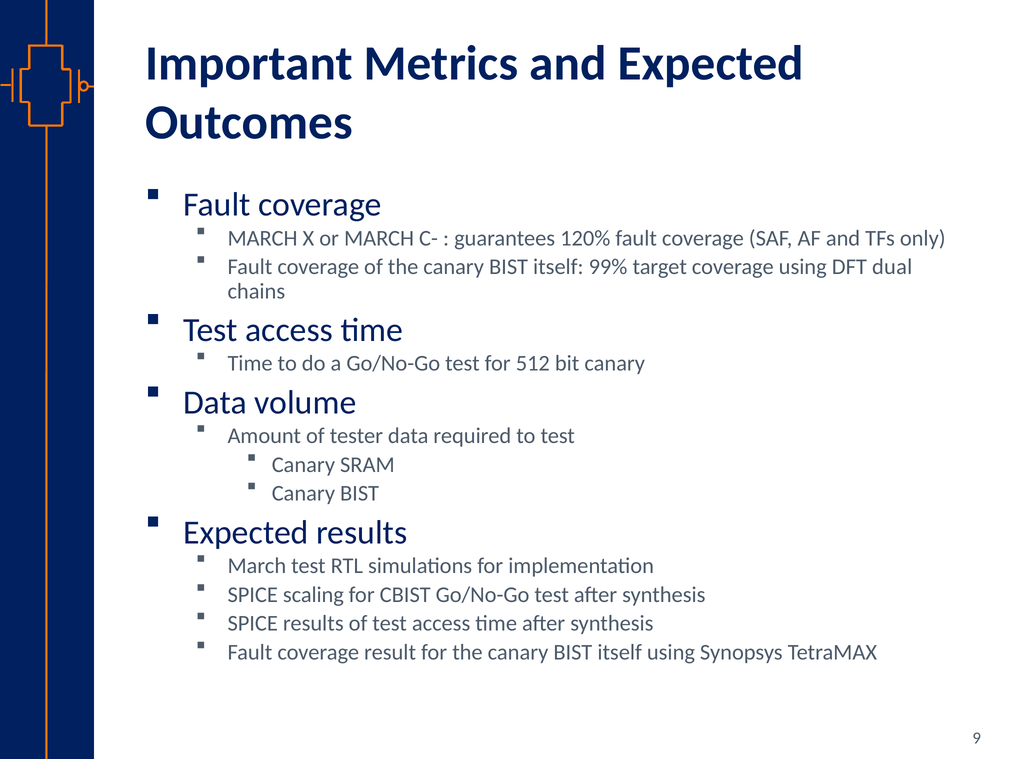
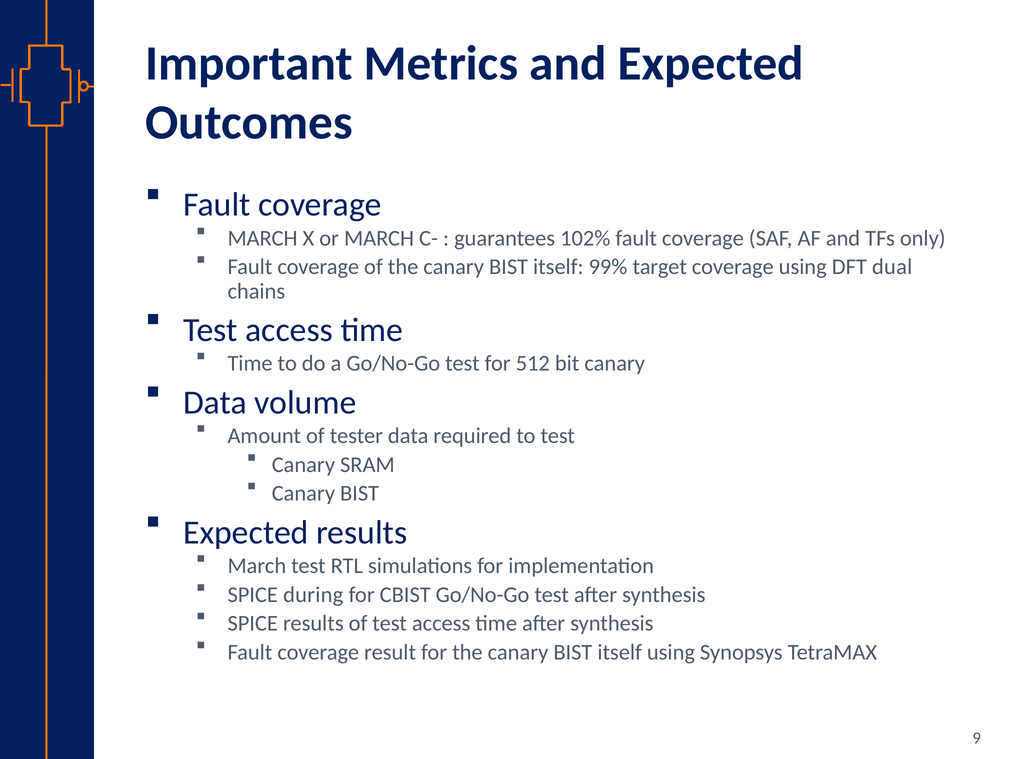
120%: 120% -> 102% (585, 238)
scaling: scaling -> during (313, 595)
